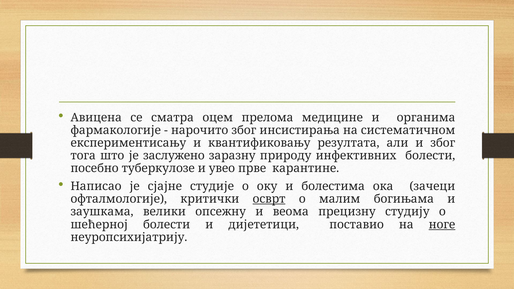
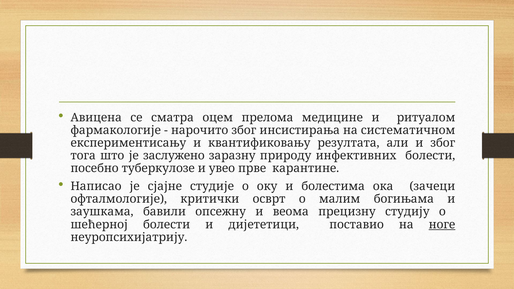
органима: органима -> ритуалом (426, 118)
осврт underline: present -> none (269, 199)
велики: велики -> бавили (164, 212)
